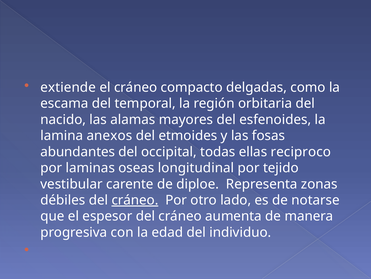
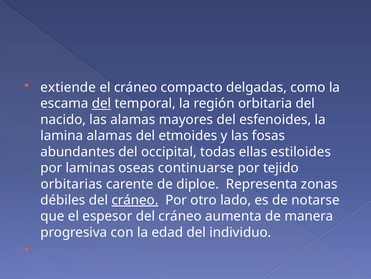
del underline: none -> present (101, 103)
lamina anexos: anexos -> alamas (109, 135)
reciproco: reciproco -> estiloides (301, 151)
longitudinal: longitudinal -> continuarse (196, 168)
vestibular: vestibular -> orbitarias (71, 184)
